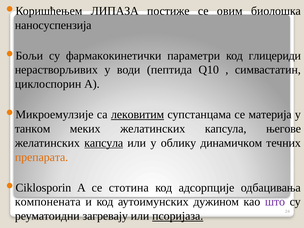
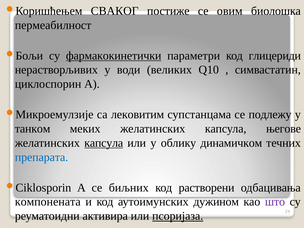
ЛИПАЗА: ЛИПАЗА -> СВАКОГ (115, 11)
наносуспензија: наносуспензија -> пермеабилност (53, 25)
фармакокинетички underline: none -> present (114, 56)
пептида: пептида -> великих (169, 70)
лековитим underline: present -> none (138, 115)
материја: материја -> подлежу (270, 115)
препарата colour: orange -> blue (42, 157)
стотина: стотина -> биљних (129, 188)
адсорпције: адсорпције -> растворени (207, 188)
загревају: загревају -> активира (105, 216)
